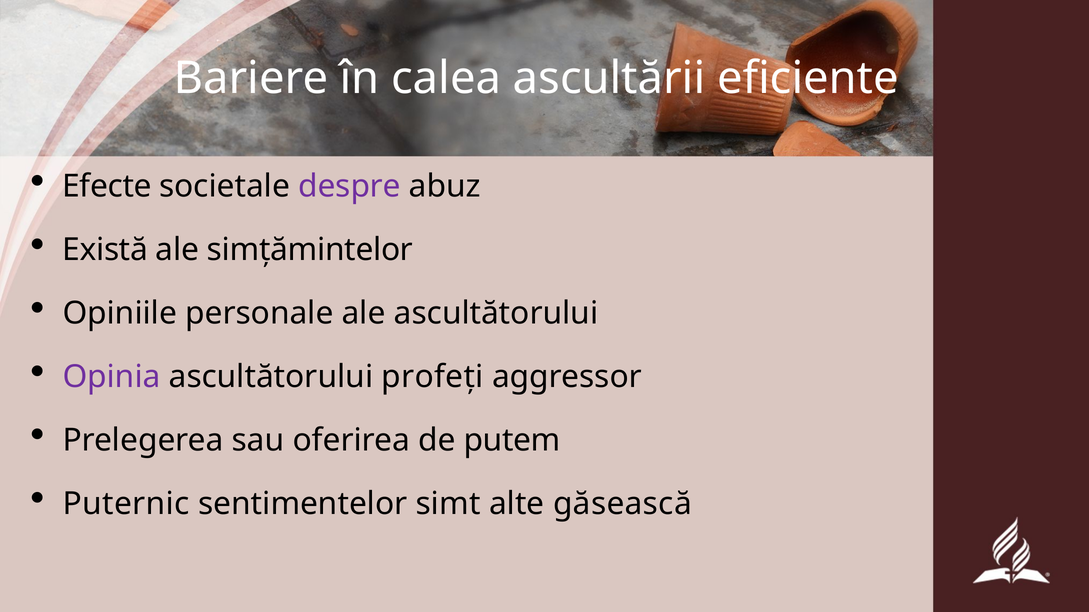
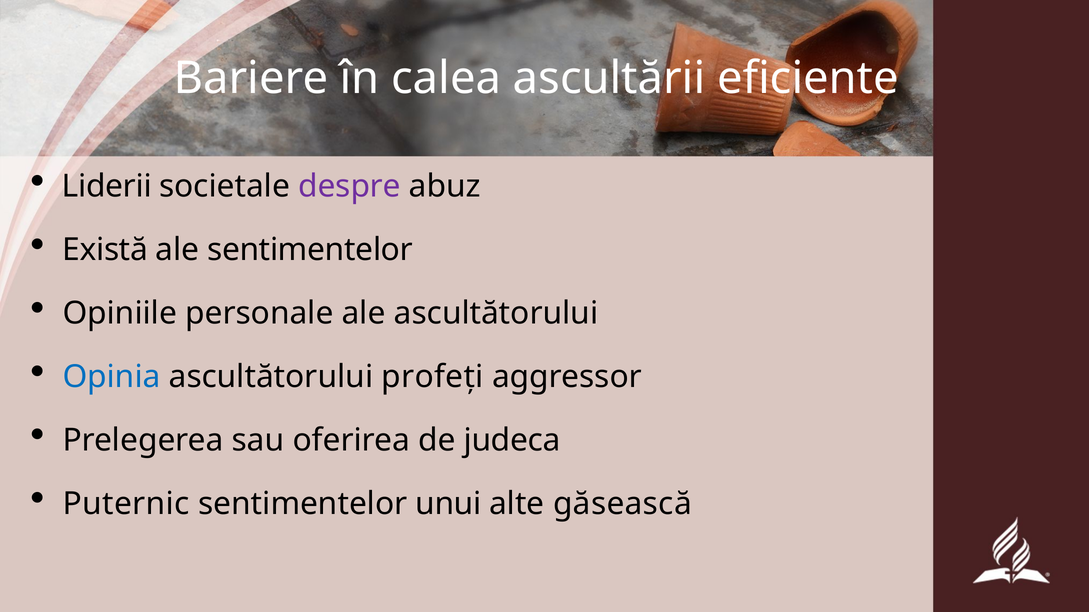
Efecte: Efecte -> Liderii (107, 186)
ale simțămintelor: simțămintelor -> sentimentelor (310, 250)
Opinia colour: purple -> blue (112, 377)
putem: putem -> judeca (512, 441)
simt: simt -> unui (448, 504)
